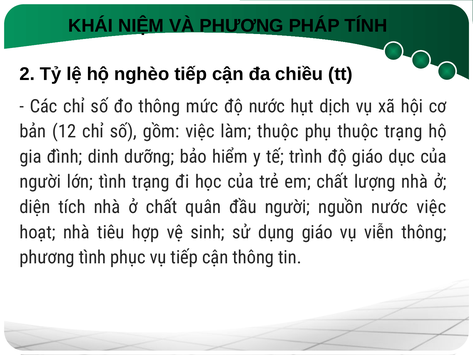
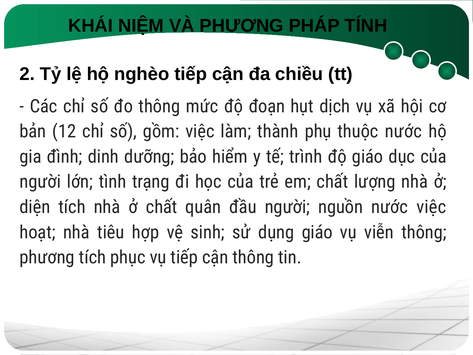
độ nước: nước -> đoạn (267, 106)
làm thuộc: thuộc -> thành (278, 131)
thuộc trạng: trạng -> nước (403, 131)
phương tình: tình -> tích (92, 257)
